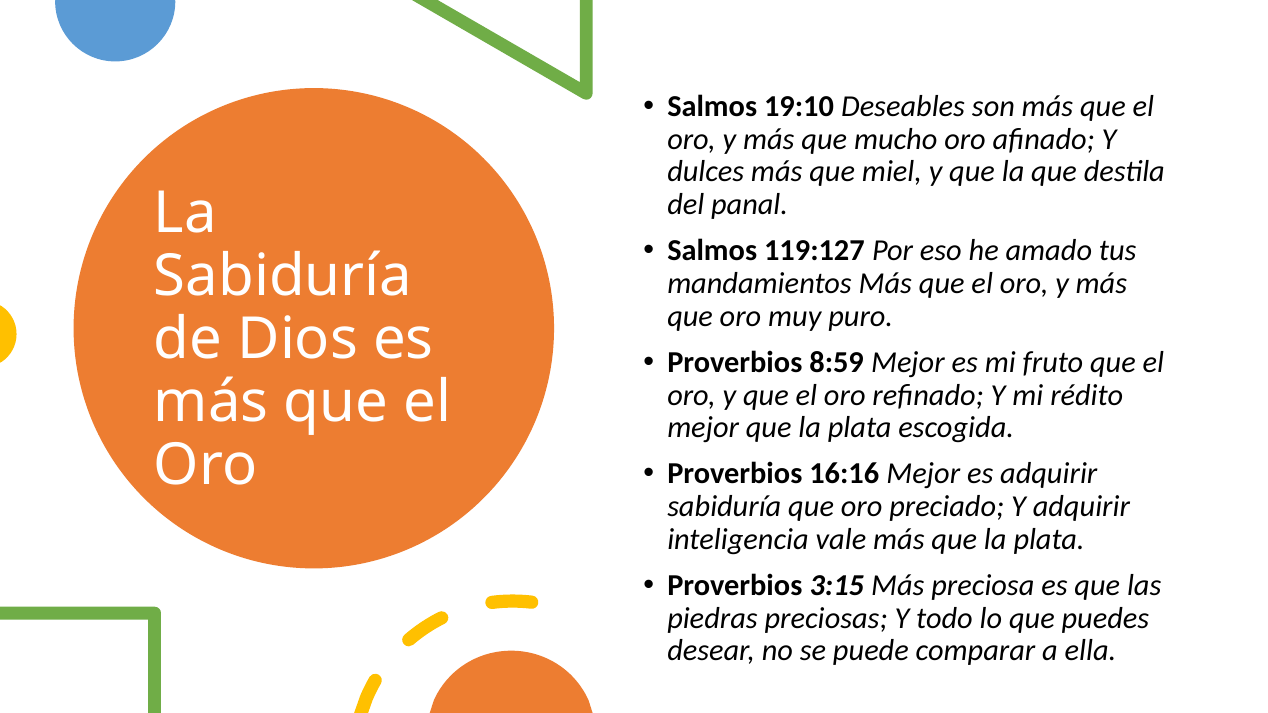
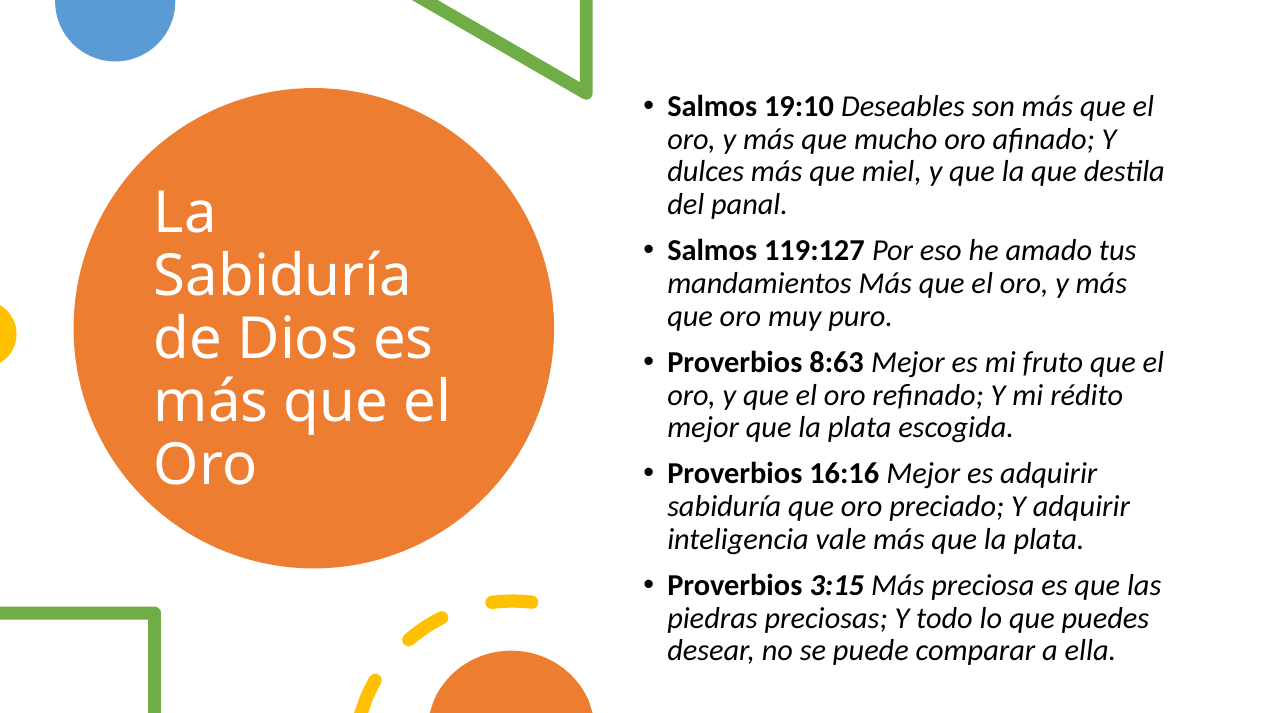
8:59: 8:59 -> 8:63 (837, 362)
